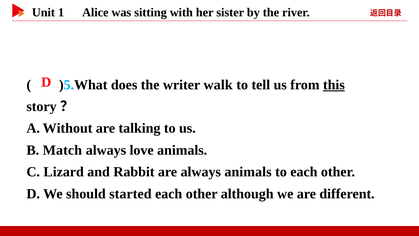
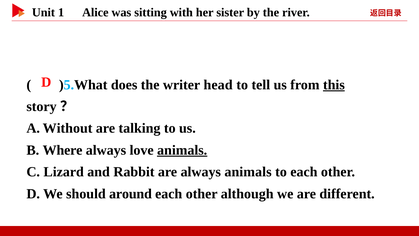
walk: walk -> head (218, 85)
Match: Match -> Where (63, 150)
animals underline: none -> present (182, 150)
started: started -> around (130, 194)
